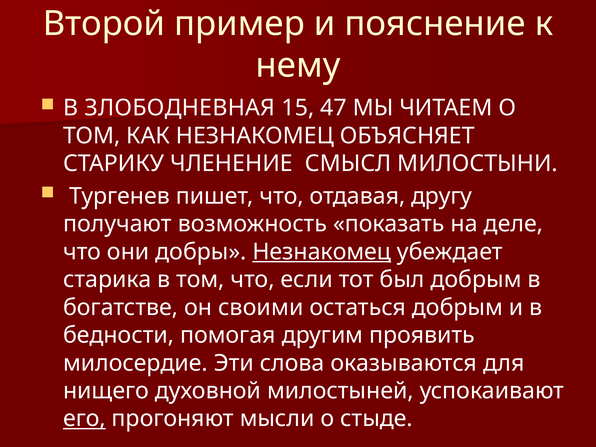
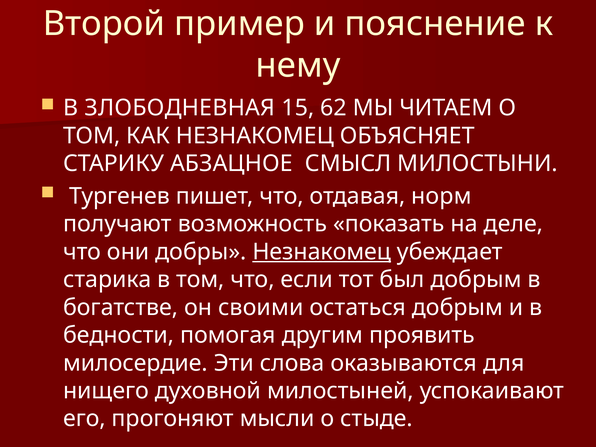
47: 47 -> 62 (334, 108)
ЧЛЕНЕНИЕ: ЧЛЕНЕНИЕ -> АБЗАЦНОЕ (231, 164)
другу: другу -> норм (441, 196)
его underline: present -> none (84, 419)
